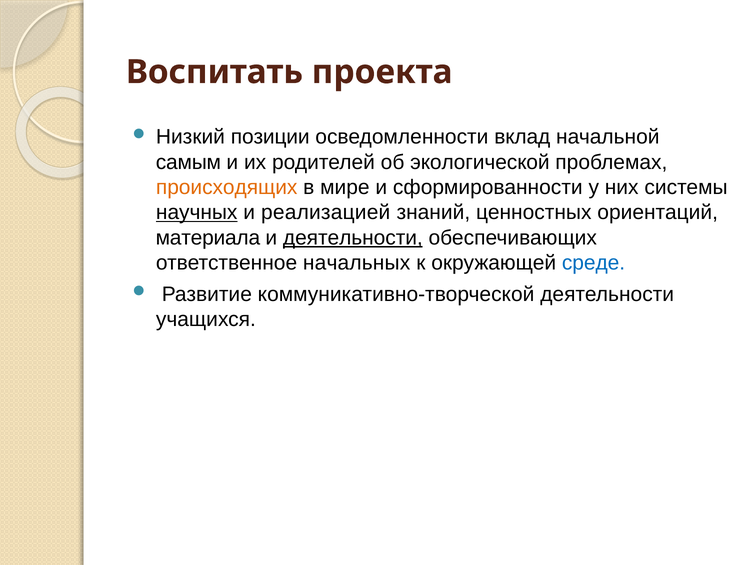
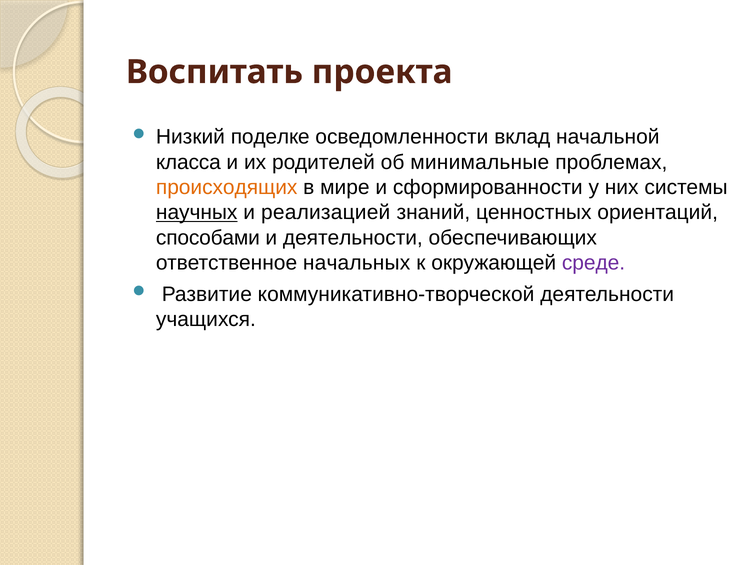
позиции: позиции -> поделке (270, 137)
самым: самым -> класса (188, 162)
экологической: экологической -> минимальные (480, 162)
материала: материала -> способами (208, 238)
деятельности underline: present -> none (353, 238)
среде colour: blue -> purple (594, 263)
